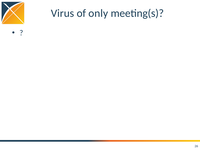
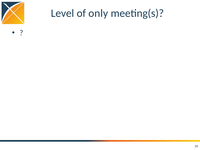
Virus: Virus -> Level (63, 13)
